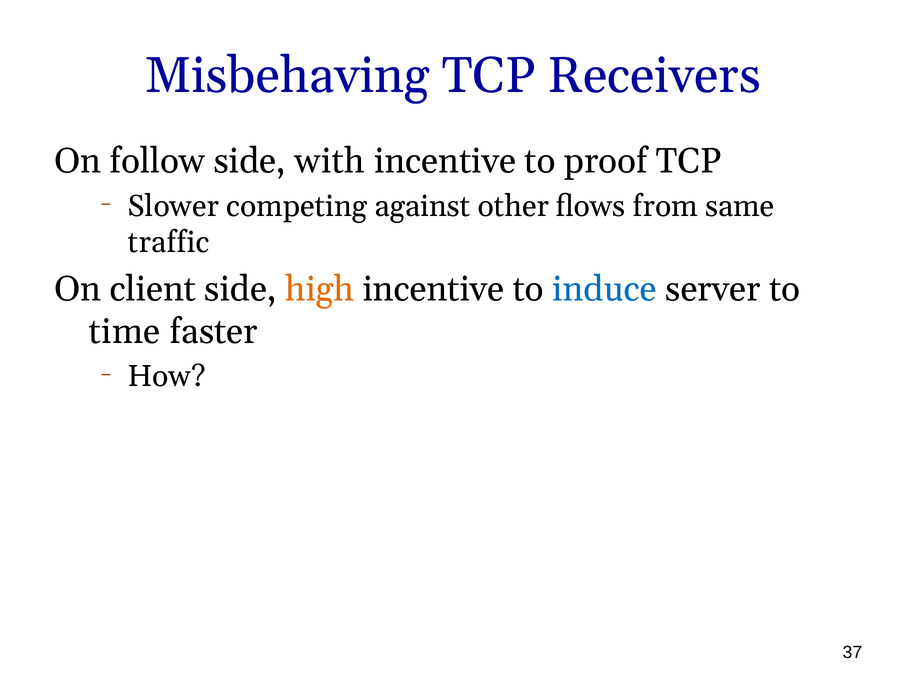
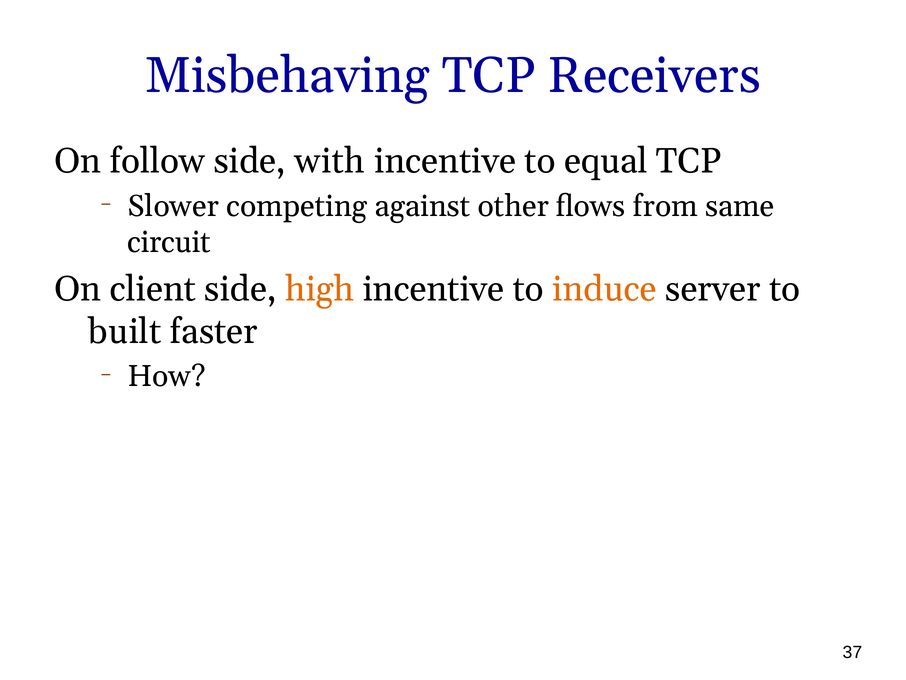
proof: proof -> equal (606, 161)
traffic: traffic -> circuit (169, 242)
induce colour: blue -> orange (605, 289)
time: time -> built (125, 331)
